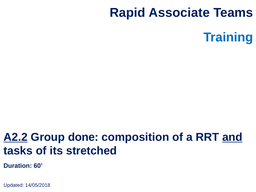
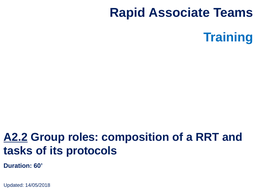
done: done -> roles (83, 137)
and underline: present -> none (232, 137)
stretched: stretched -> protocols (92, 151)
